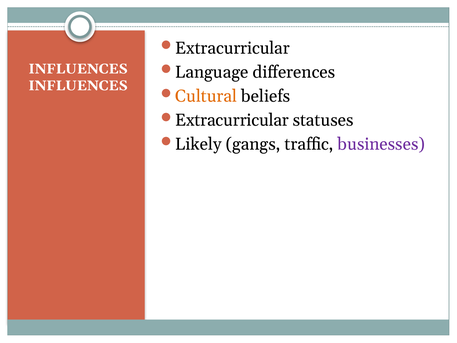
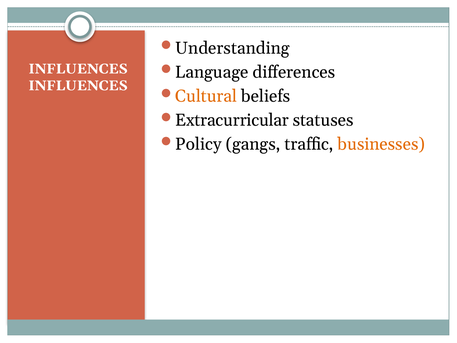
Extracurricular: Extracurricular -> Understanding (232, 48)
Likely: Likely -> Policy (198, 144)
businesses colour: purple -> orange (381, 144)
